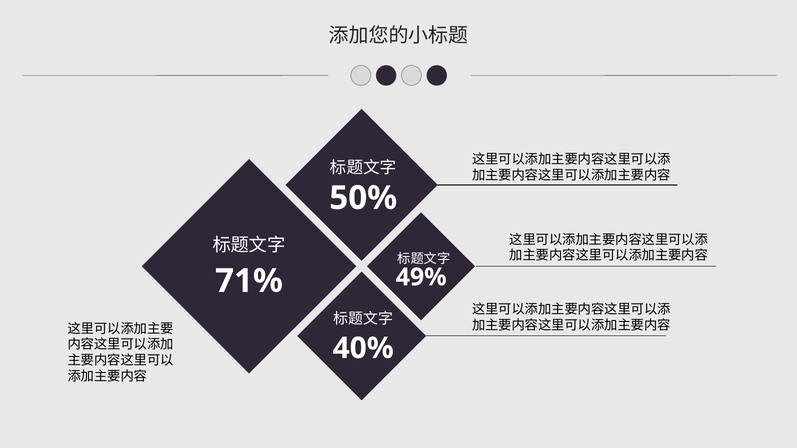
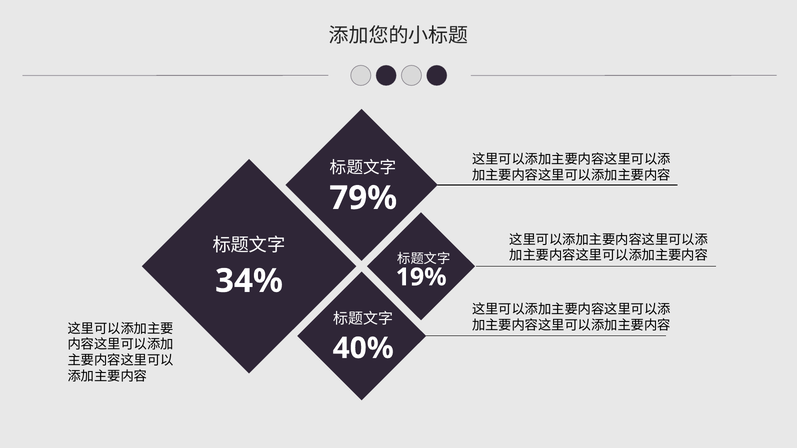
50%: 50% -> 79% (363, 198)
49%: 49% -> 19% (421, 277)
71%: 71% -> 34% (249, 281)
